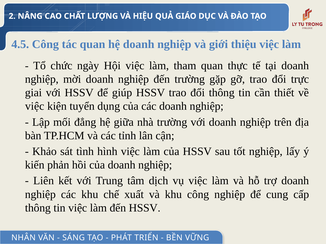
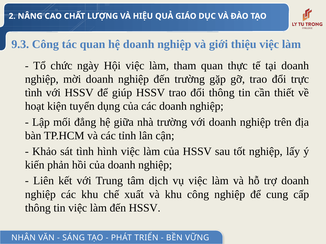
4.5: 4.5 -> 9.3 (20, 44)
giai: giai -> tình (33, 93)
việc: việc -> hoạt (35, 106)
